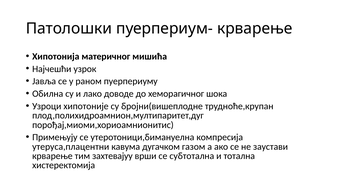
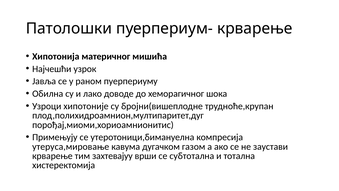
утеруса,плацентни: утеруса,плацентни -> утеруса,мировање (71, 146)
